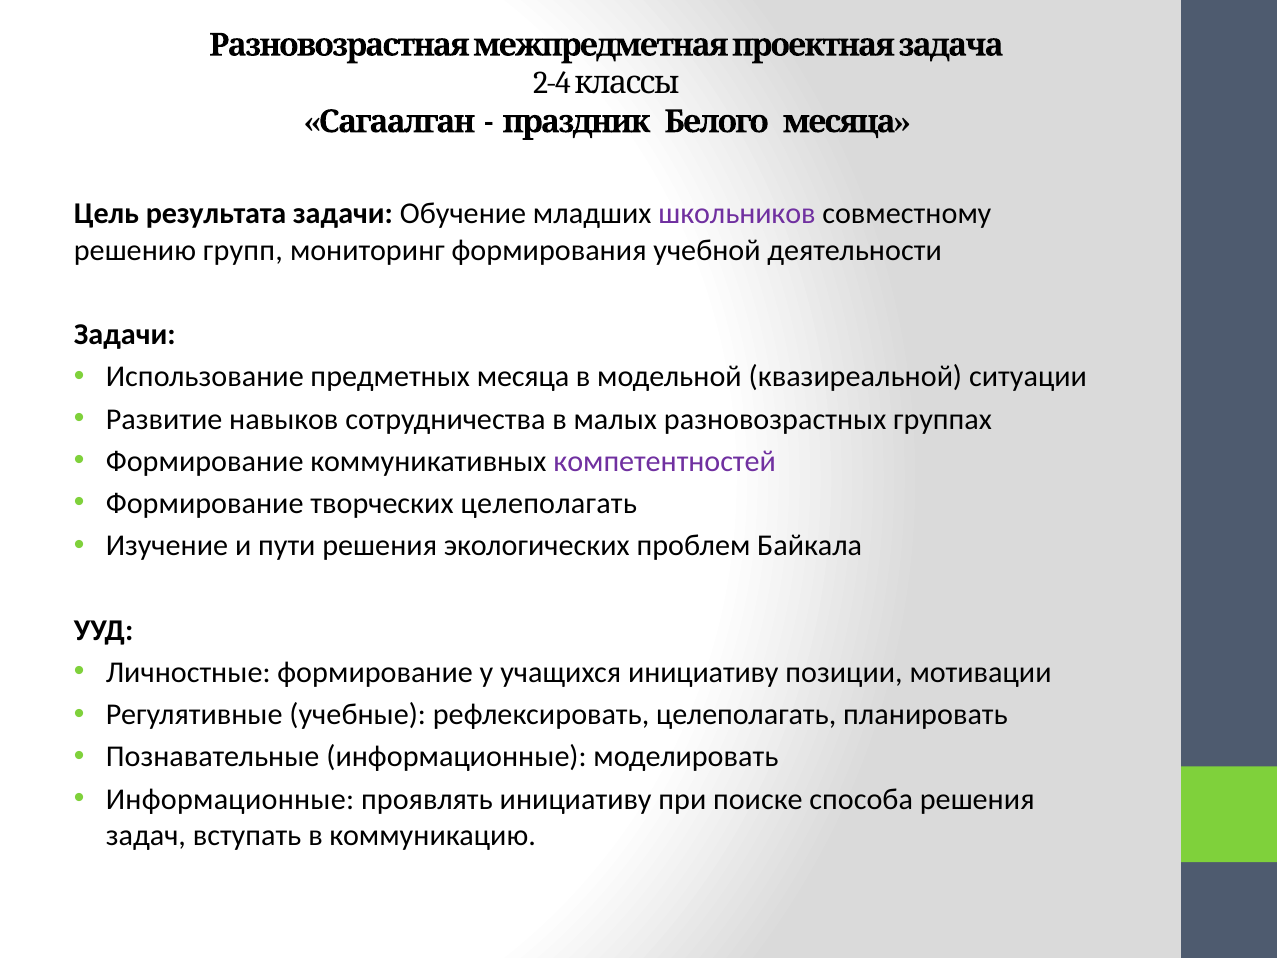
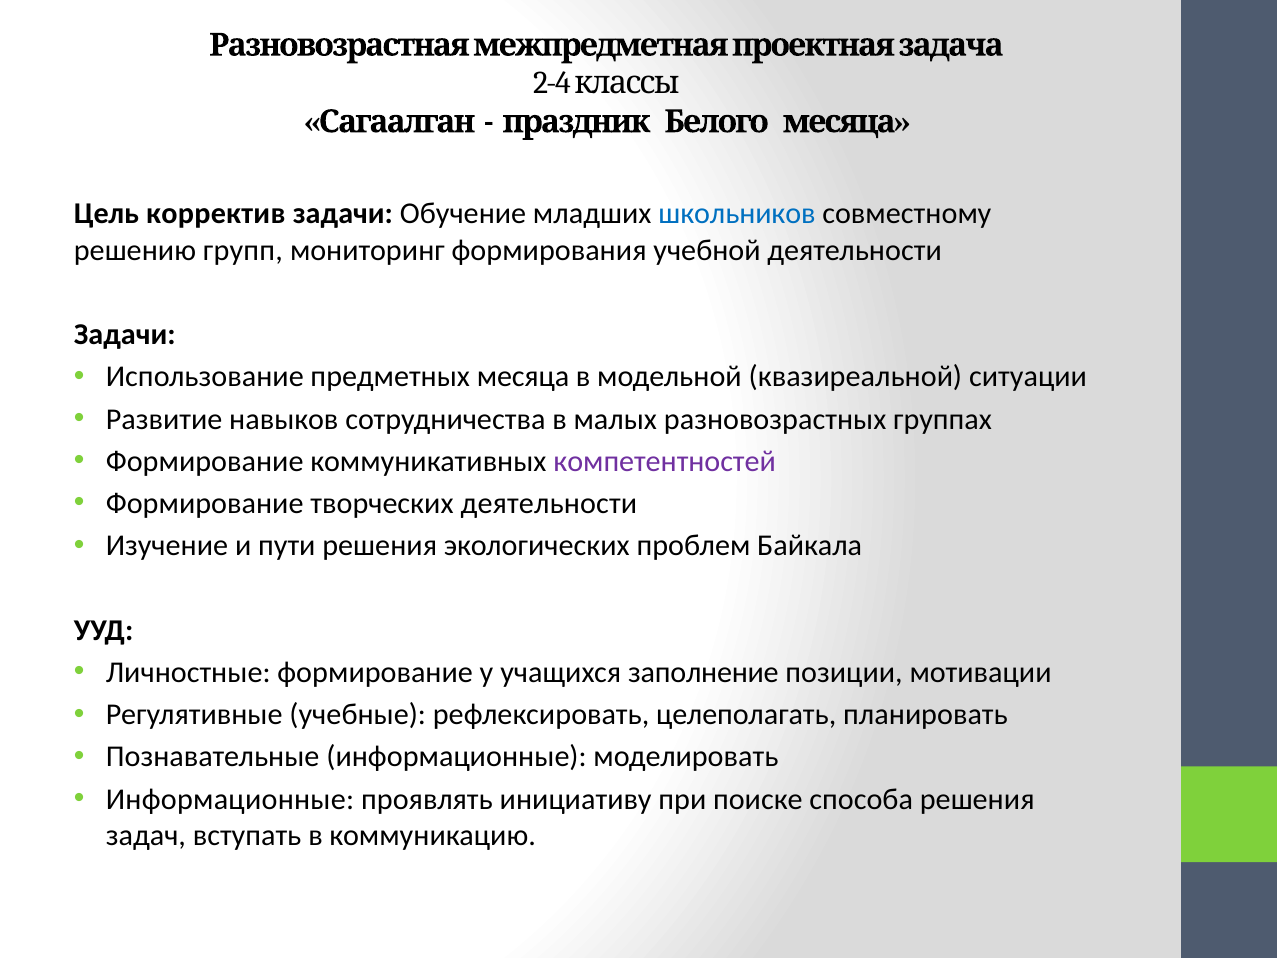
результата: результата -> корректив (216, 214)
школьников colour: purple -> blue (737, 214)
творческих целеполагать: целеполагать -> деятельности (549, 503)
учащихся инициативу: инициативу -> заполнение (703, 672)
